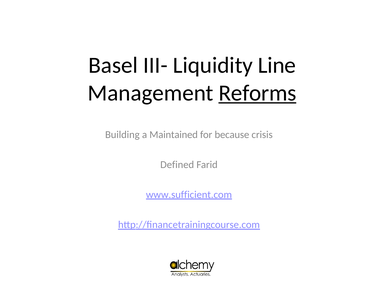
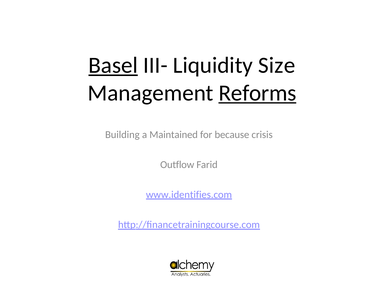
Basel underline: none -> present (113, 65)
Line: Line -> Size (277, 65)
Defined: Defined -> Outflow (177, 165)
www.sufficient.com: www.sufficient.com -> www.identifies.com (189, 195)
